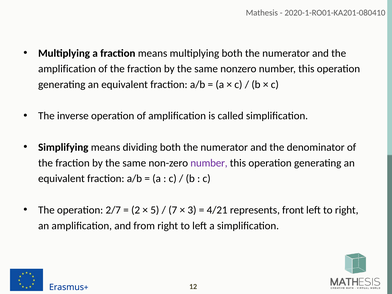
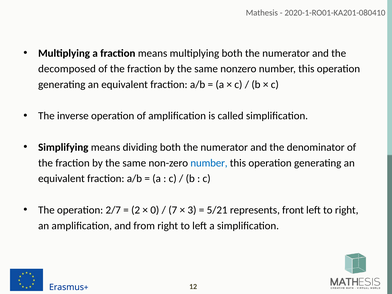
amplification: amplification -> decomposed (67, 69)
number colour: purple -> blue (209, 163)
5: 5 -> 0 (155, 210)
4/21: 4/21 -> 5/21 (217, 210)
